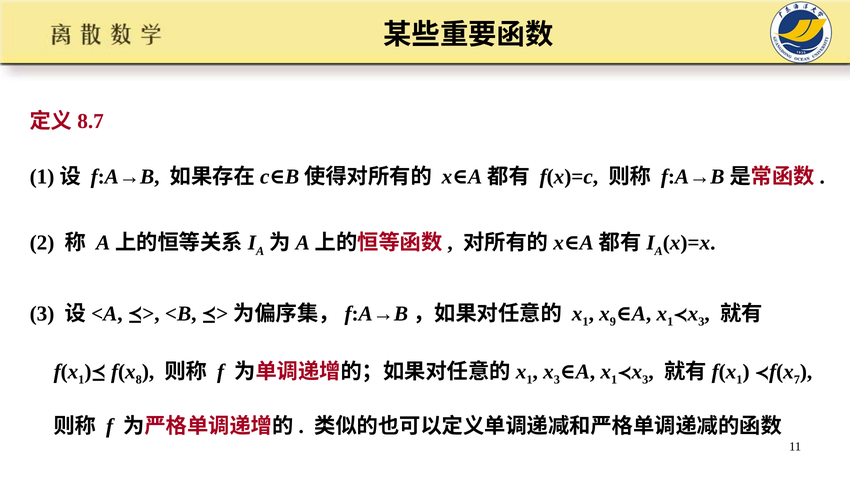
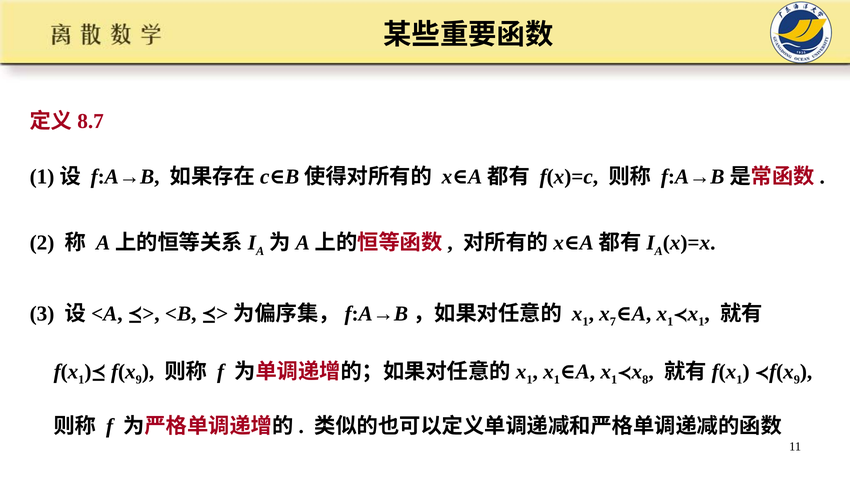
9: 9 -> 7 (613, 322)
3: 3 -> 1 (701, 322)
8: 8 -> 9 (139, 380)
3: 3 -> 1 (557, 380)
3: 3 -> 8 (645, 380)
7: 7 -> 9 (797, 380)
